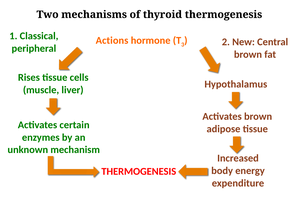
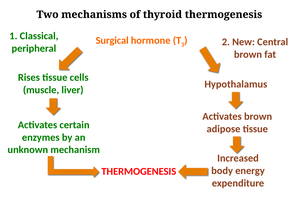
Actions: Actions -> Surgical (112, 41)
